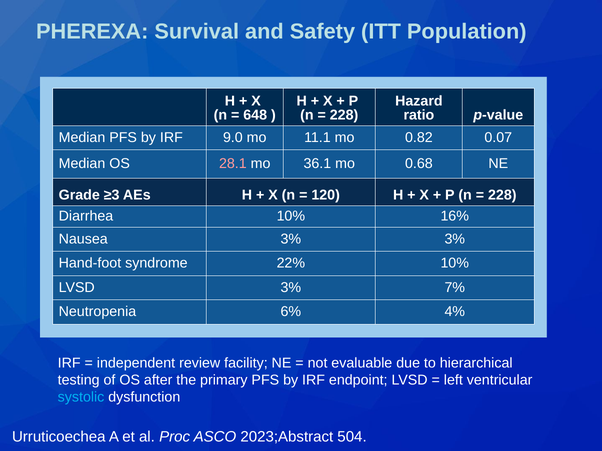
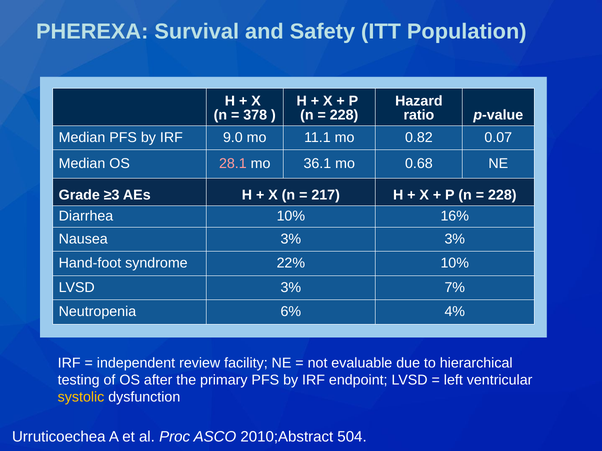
648: 648 -> 378 (255, 115)
120: 120 -> 217 (326, 195)
systolic colour: light blue -> yellow (81, 397)
2023;Abstract: 2023;Abstract -> 2010;Abstract (287, 438)
